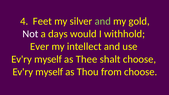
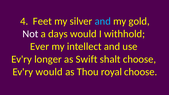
and colour: light green -> light blue (103, 21)
myself: myself -> longer (48, 59)
Thee: Thee -> Swift (87, 59)
myself: myself -> would (49, 72)
from: from -> royal (111, 72)
